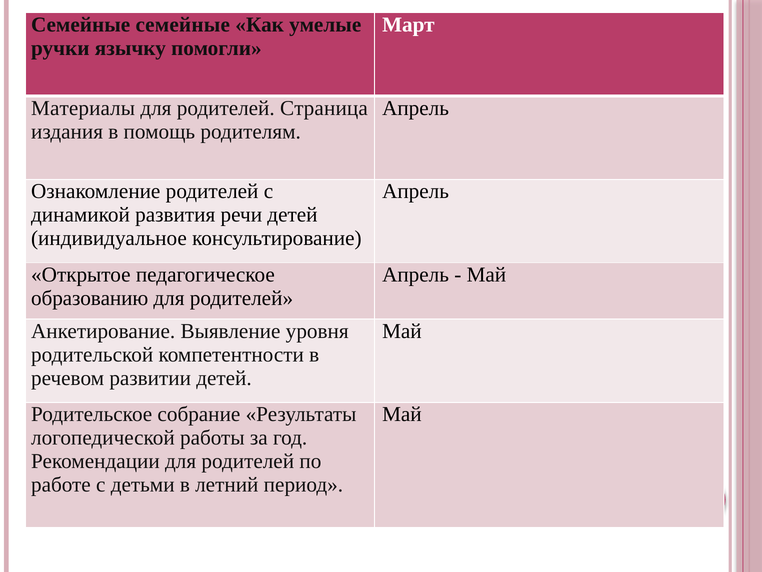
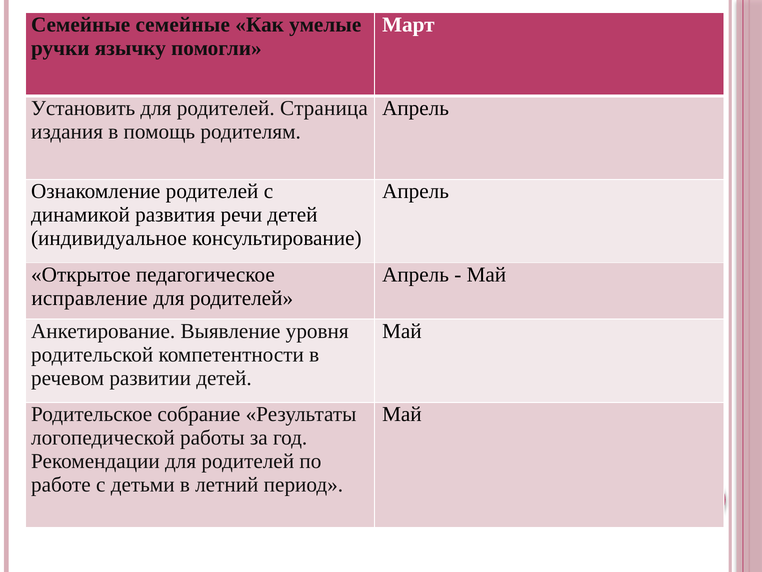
Материалы: Материалы -> Установить (83, 108)
образованию: образованию -> исправление (90, 298)
